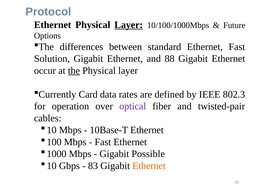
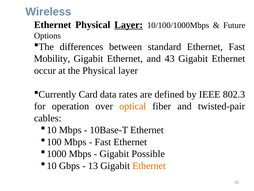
Protocol: Protocol -> Wireless (48, 12)
Solution: Solution -> Mobility (52, 59)
88: 88 -> 43 (170, 59)
the underline: present -> none (74, 70)
optical colour: purple -> orange (133, 106)
83: 83 -> 13 (93, 165)
